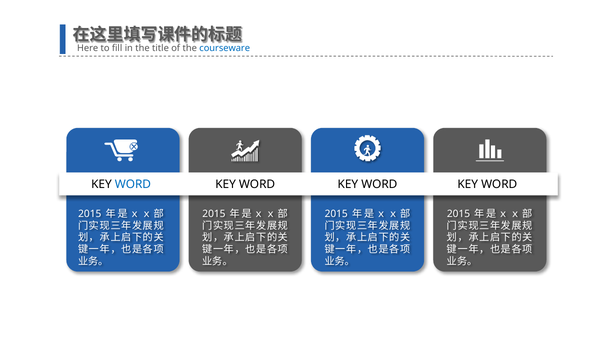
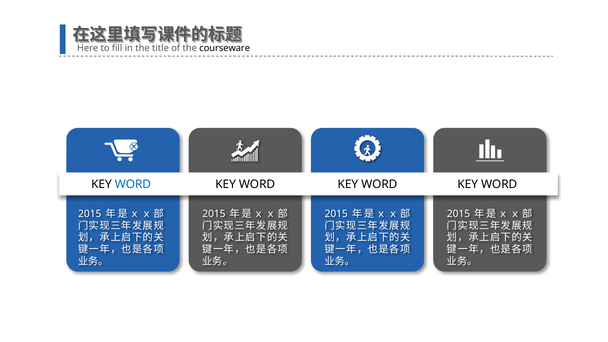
courseware colour: blue -> black (225, 48)
